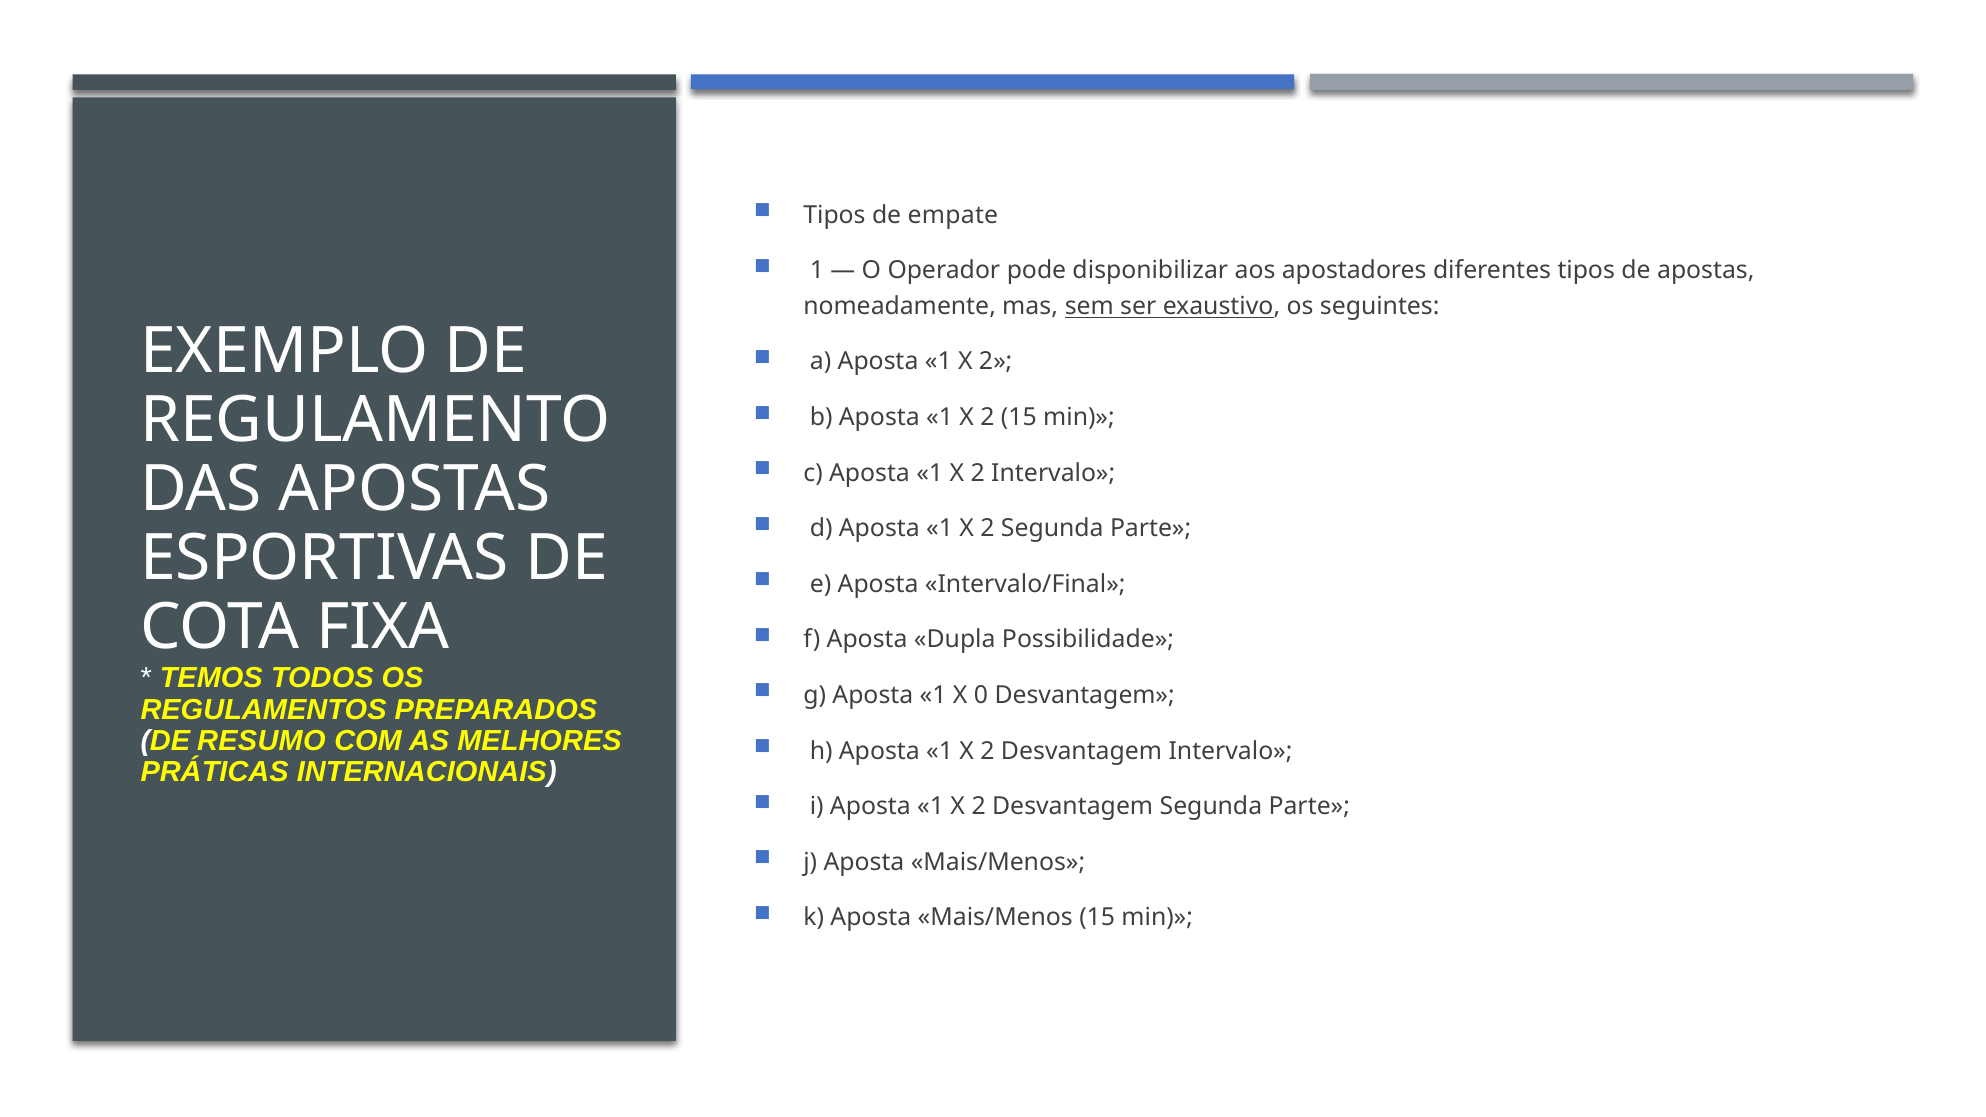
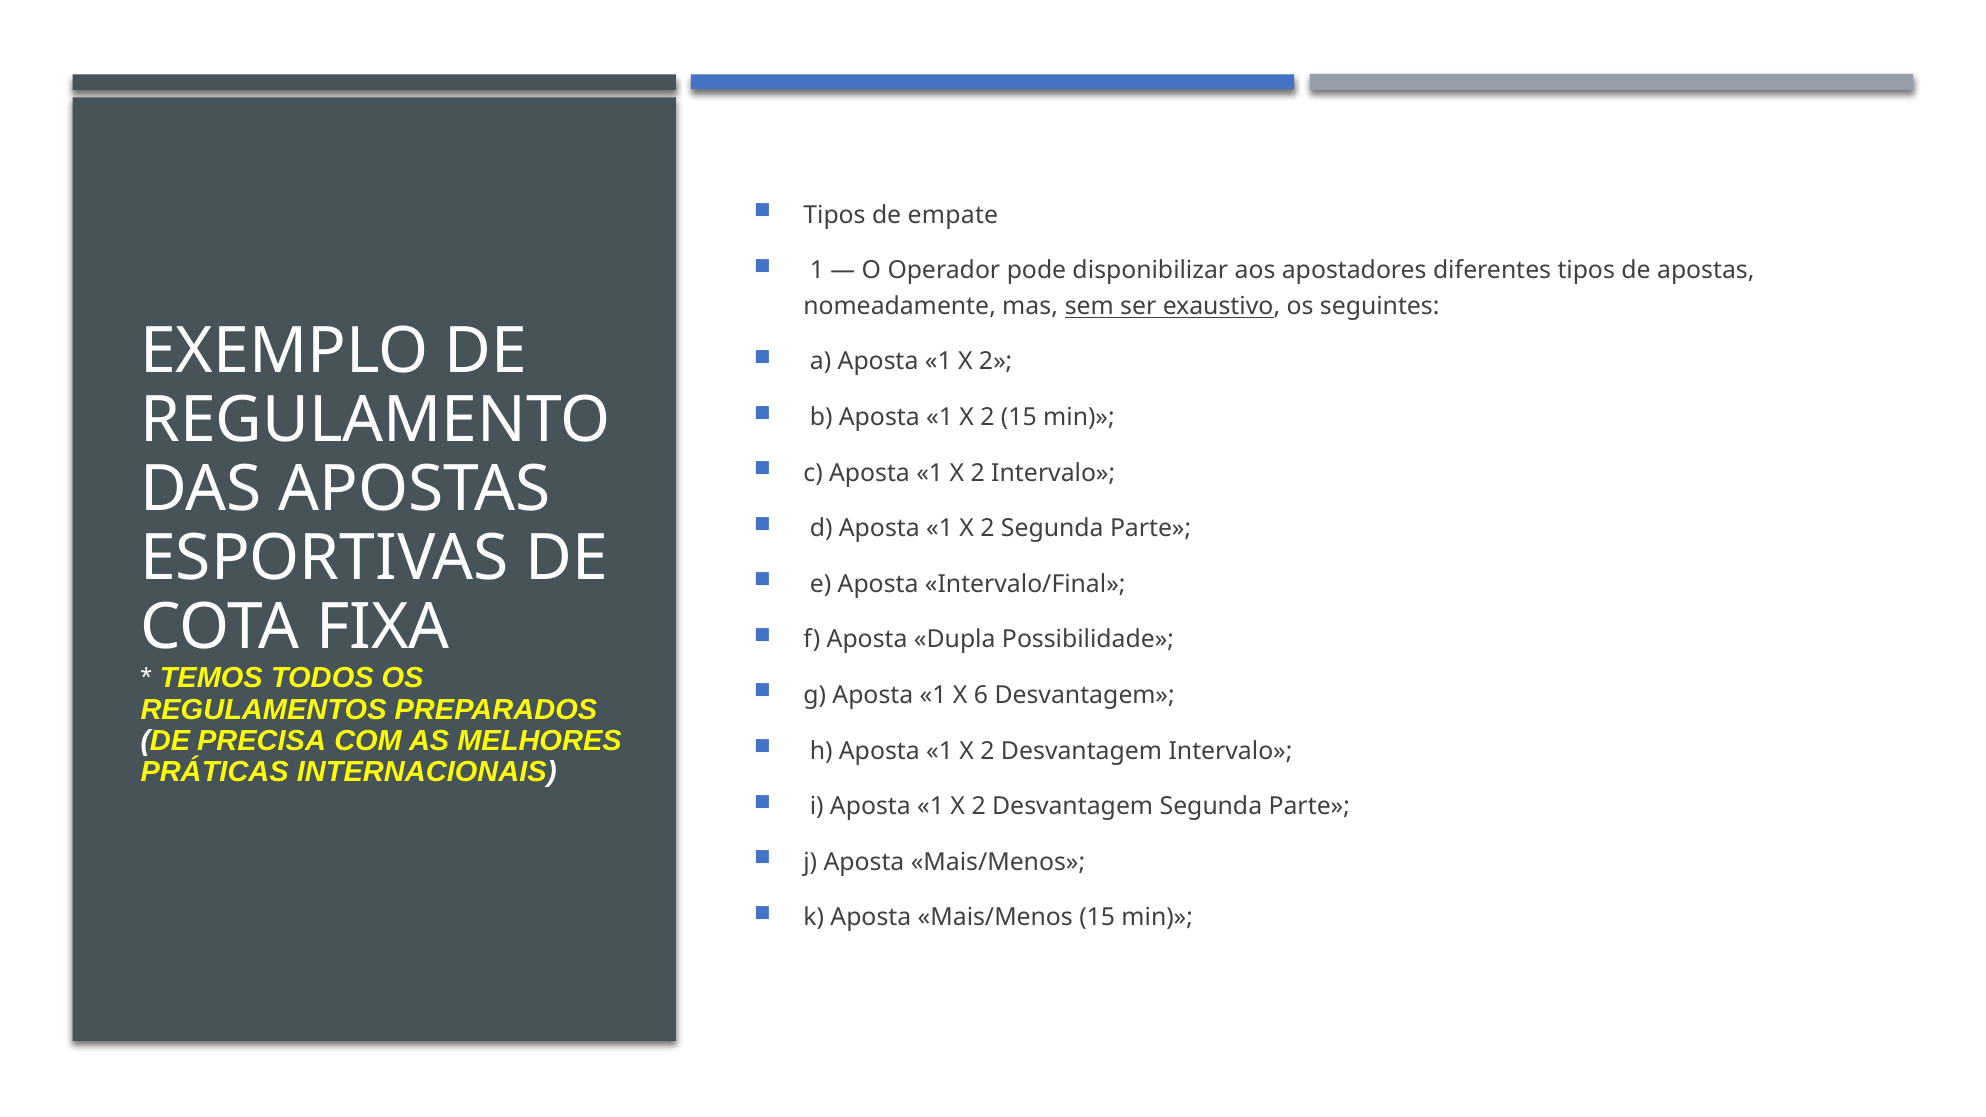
0: 0 -> 6 (981, 695)
RESUMO: RESUMO -> PRECISA (262, 741)
